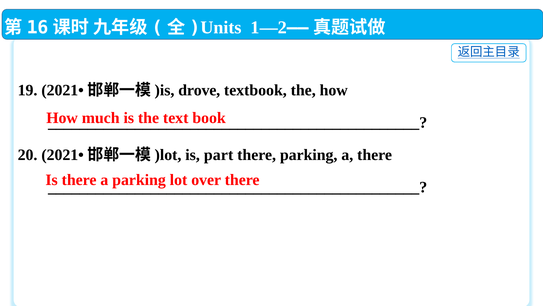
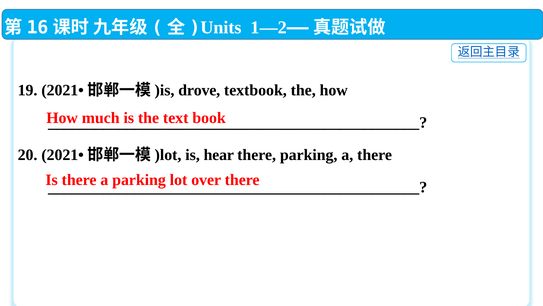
part: part -> hear (219, 155)
